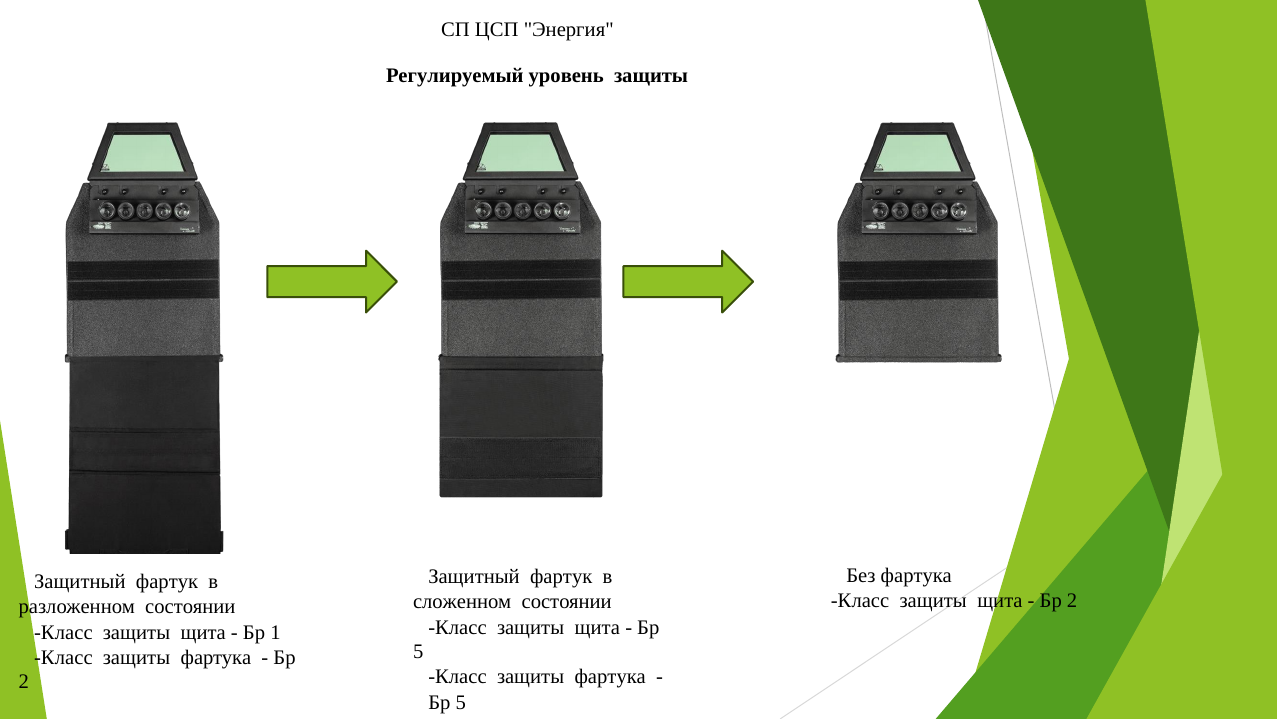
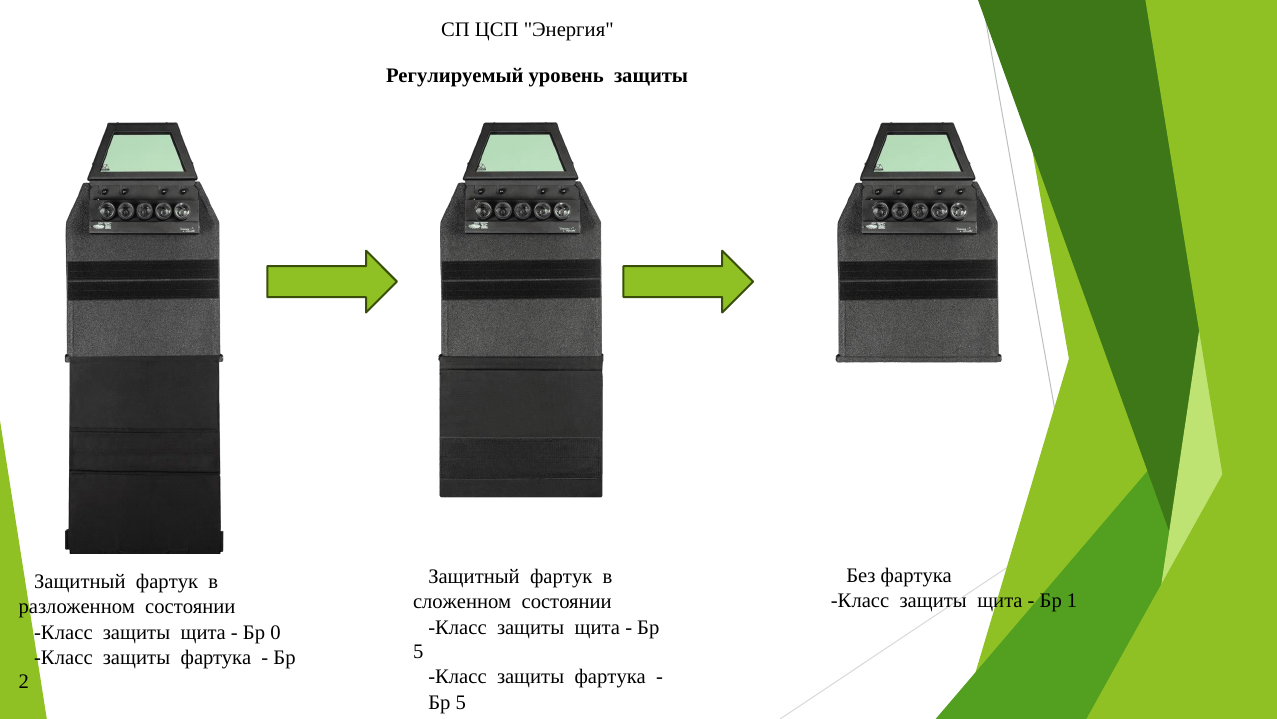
2: 2 -> 1 (1072, 600)
1: 1 -> 0 (275, 632)
